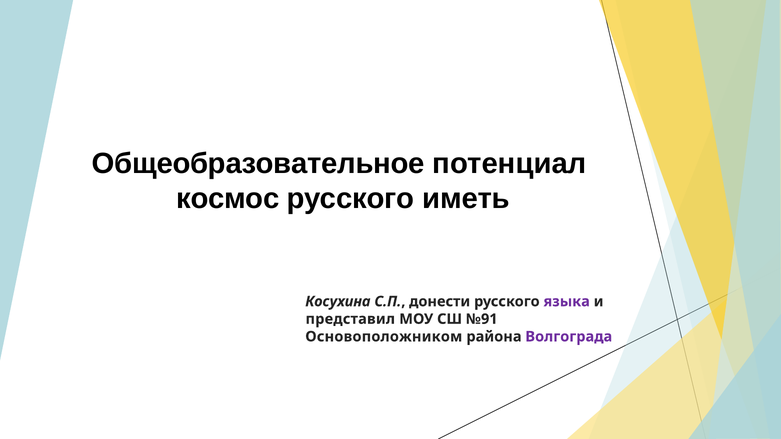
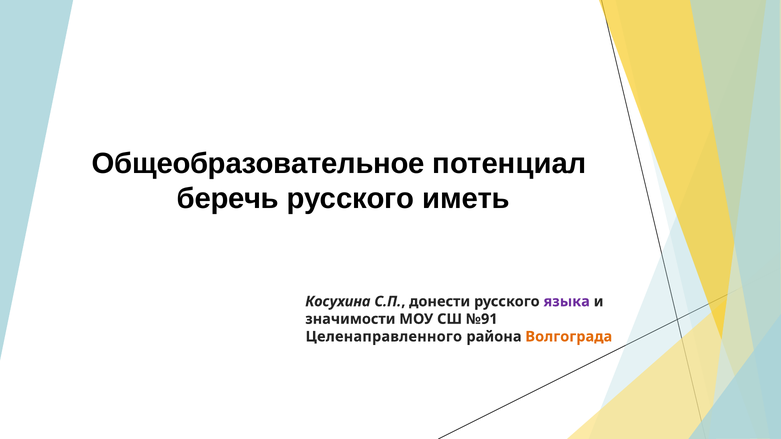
космос: космос -> беречь (228, 199)
представил: представил -> значимости (350, 319)
Основоположником: Основоположником -> Целенаправленного (384, 337)
Волгограда colour: purple -> orange (569, 337)
